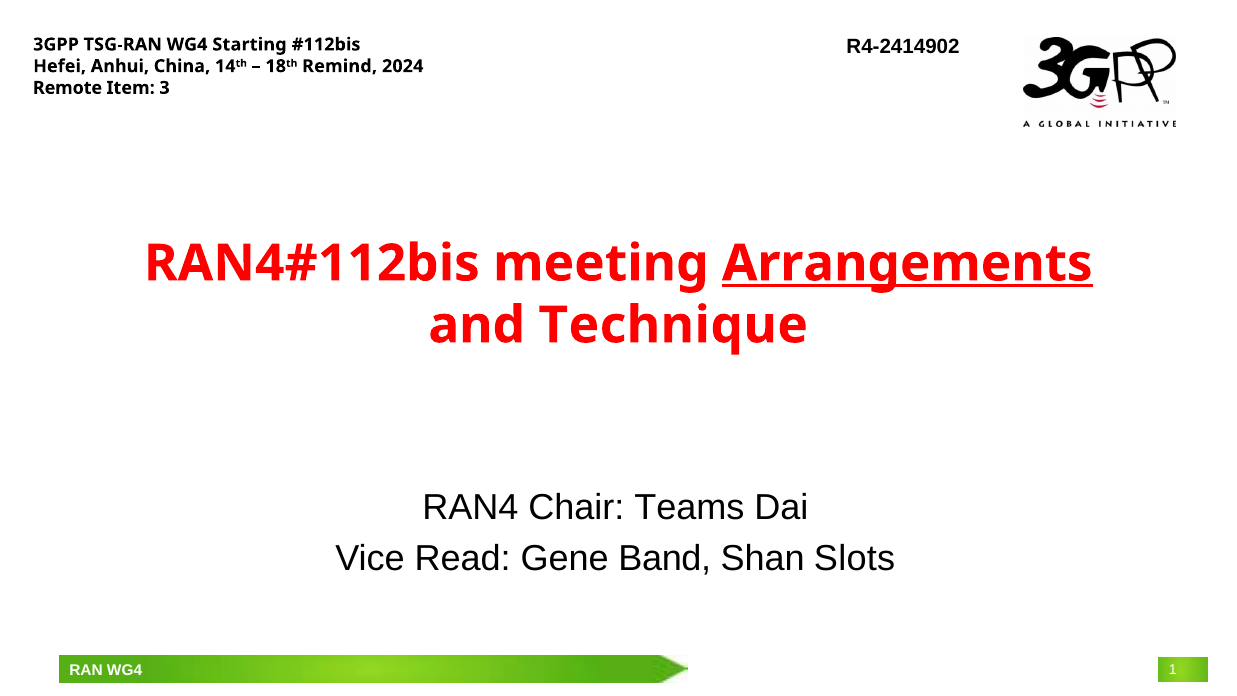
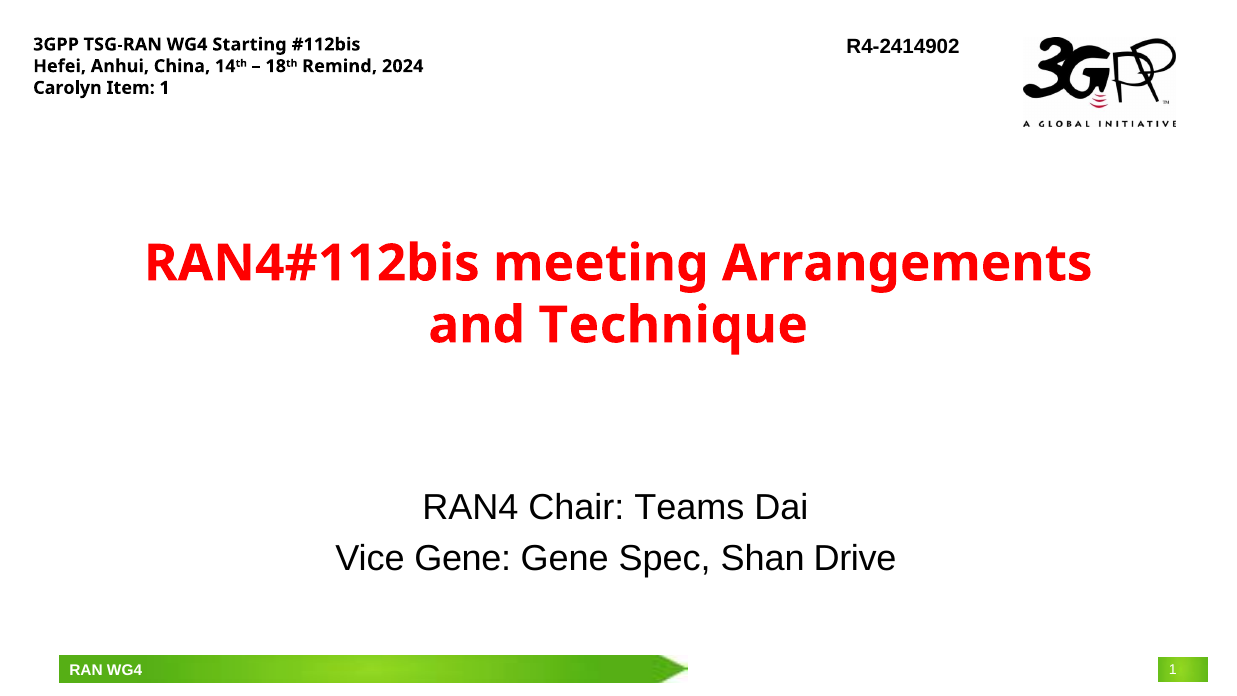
Remote: Remote -> Carolyn (67, 88)
Item 3: 3 -> 1 (165, 88)
Arrangements underline: present -> none (907, 263)
Vice Read: Read -> Gene (463, 558)
Band: Band -> Spec (665, 558)
Slots: Slots -> Drive (855, 558)
